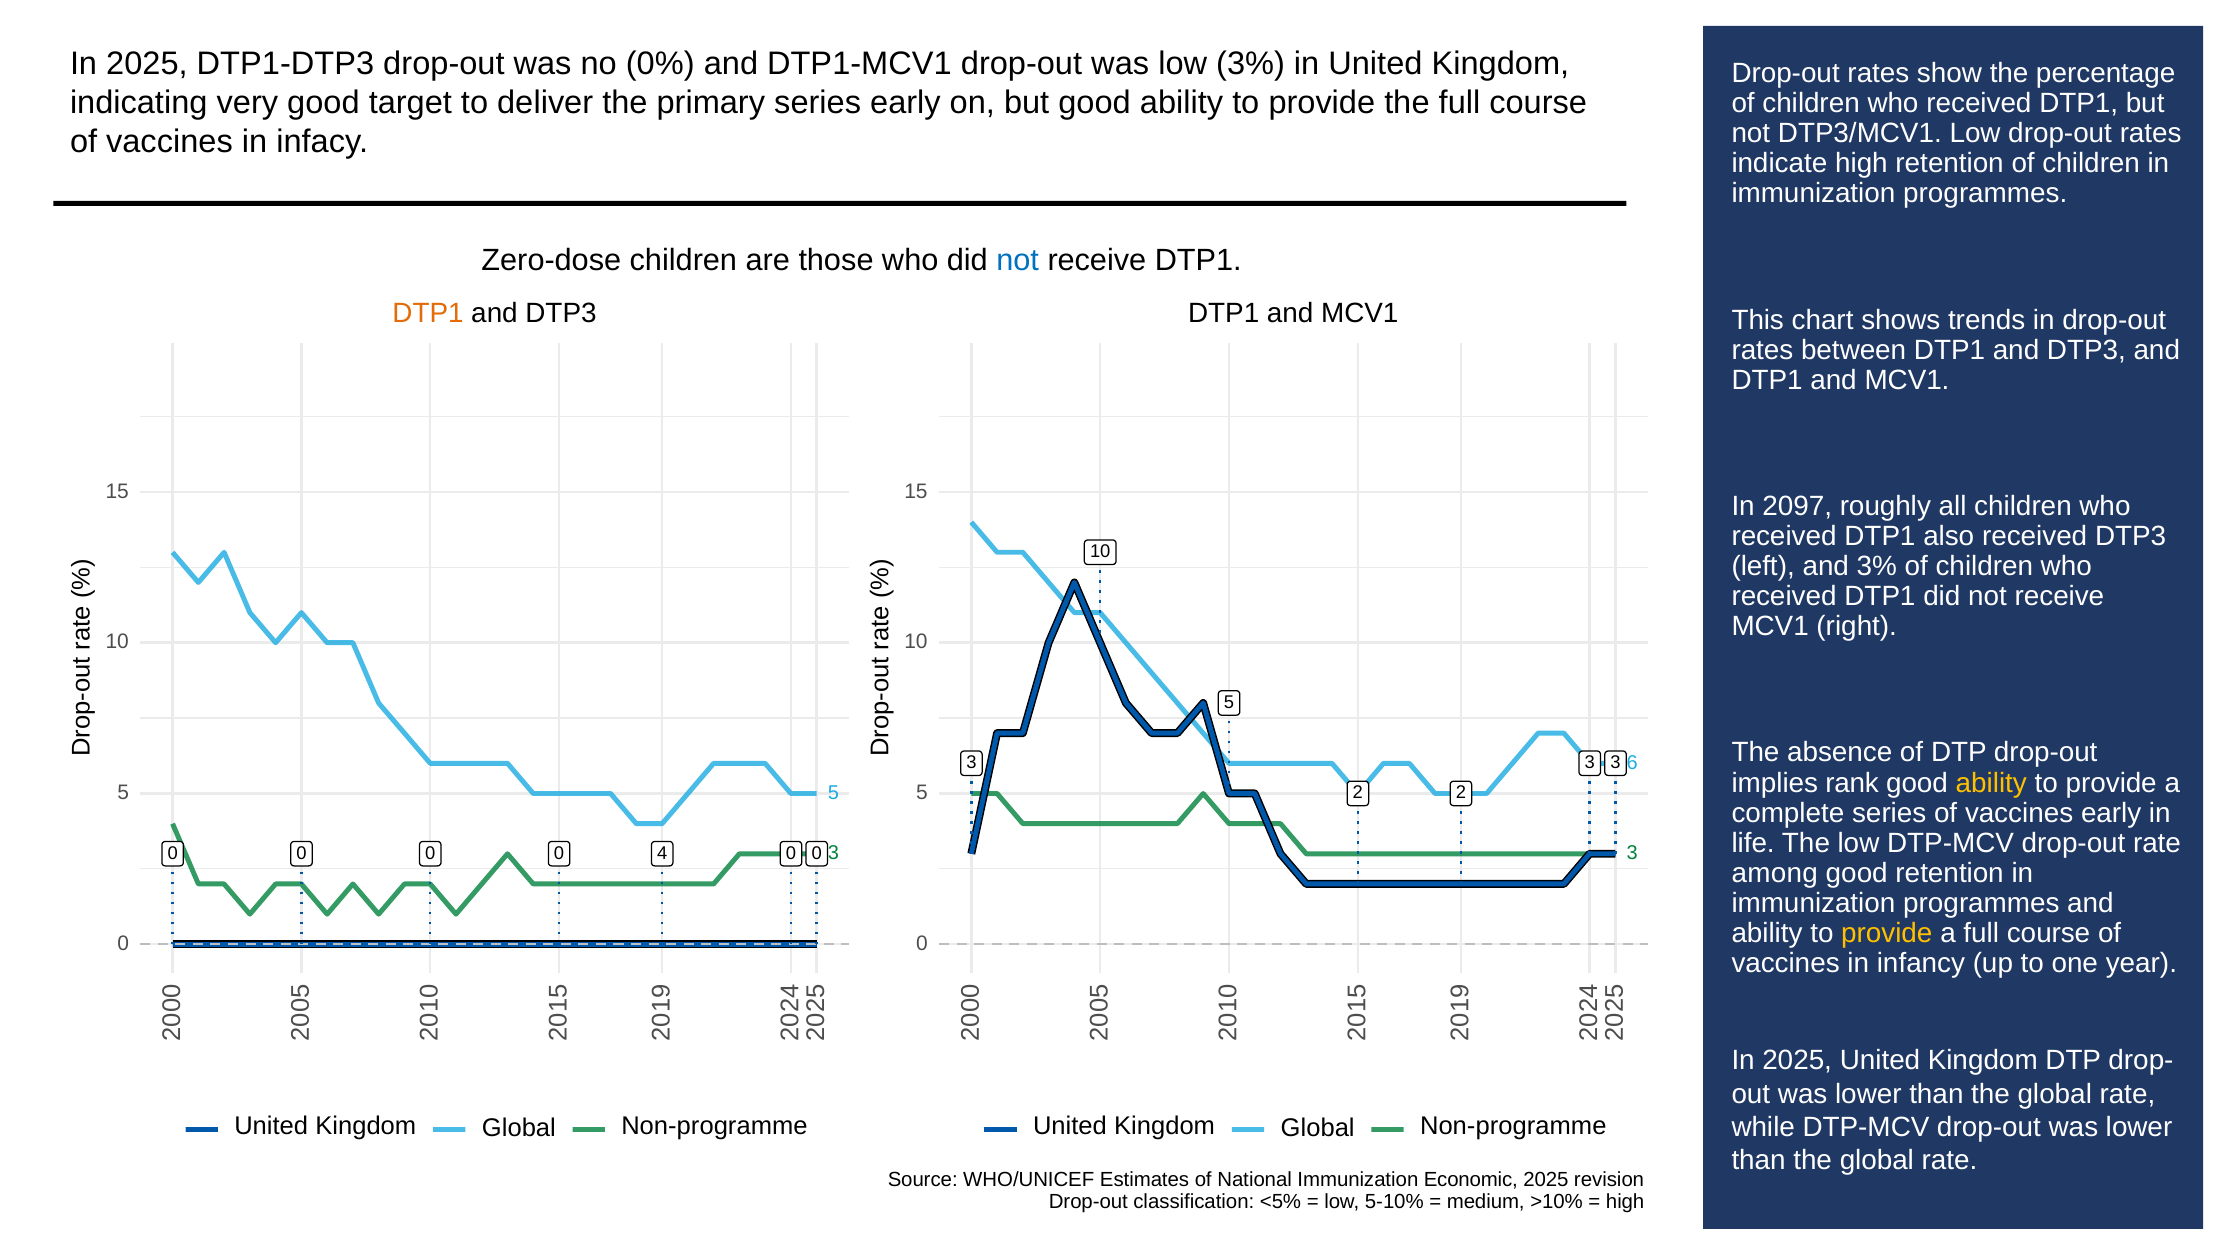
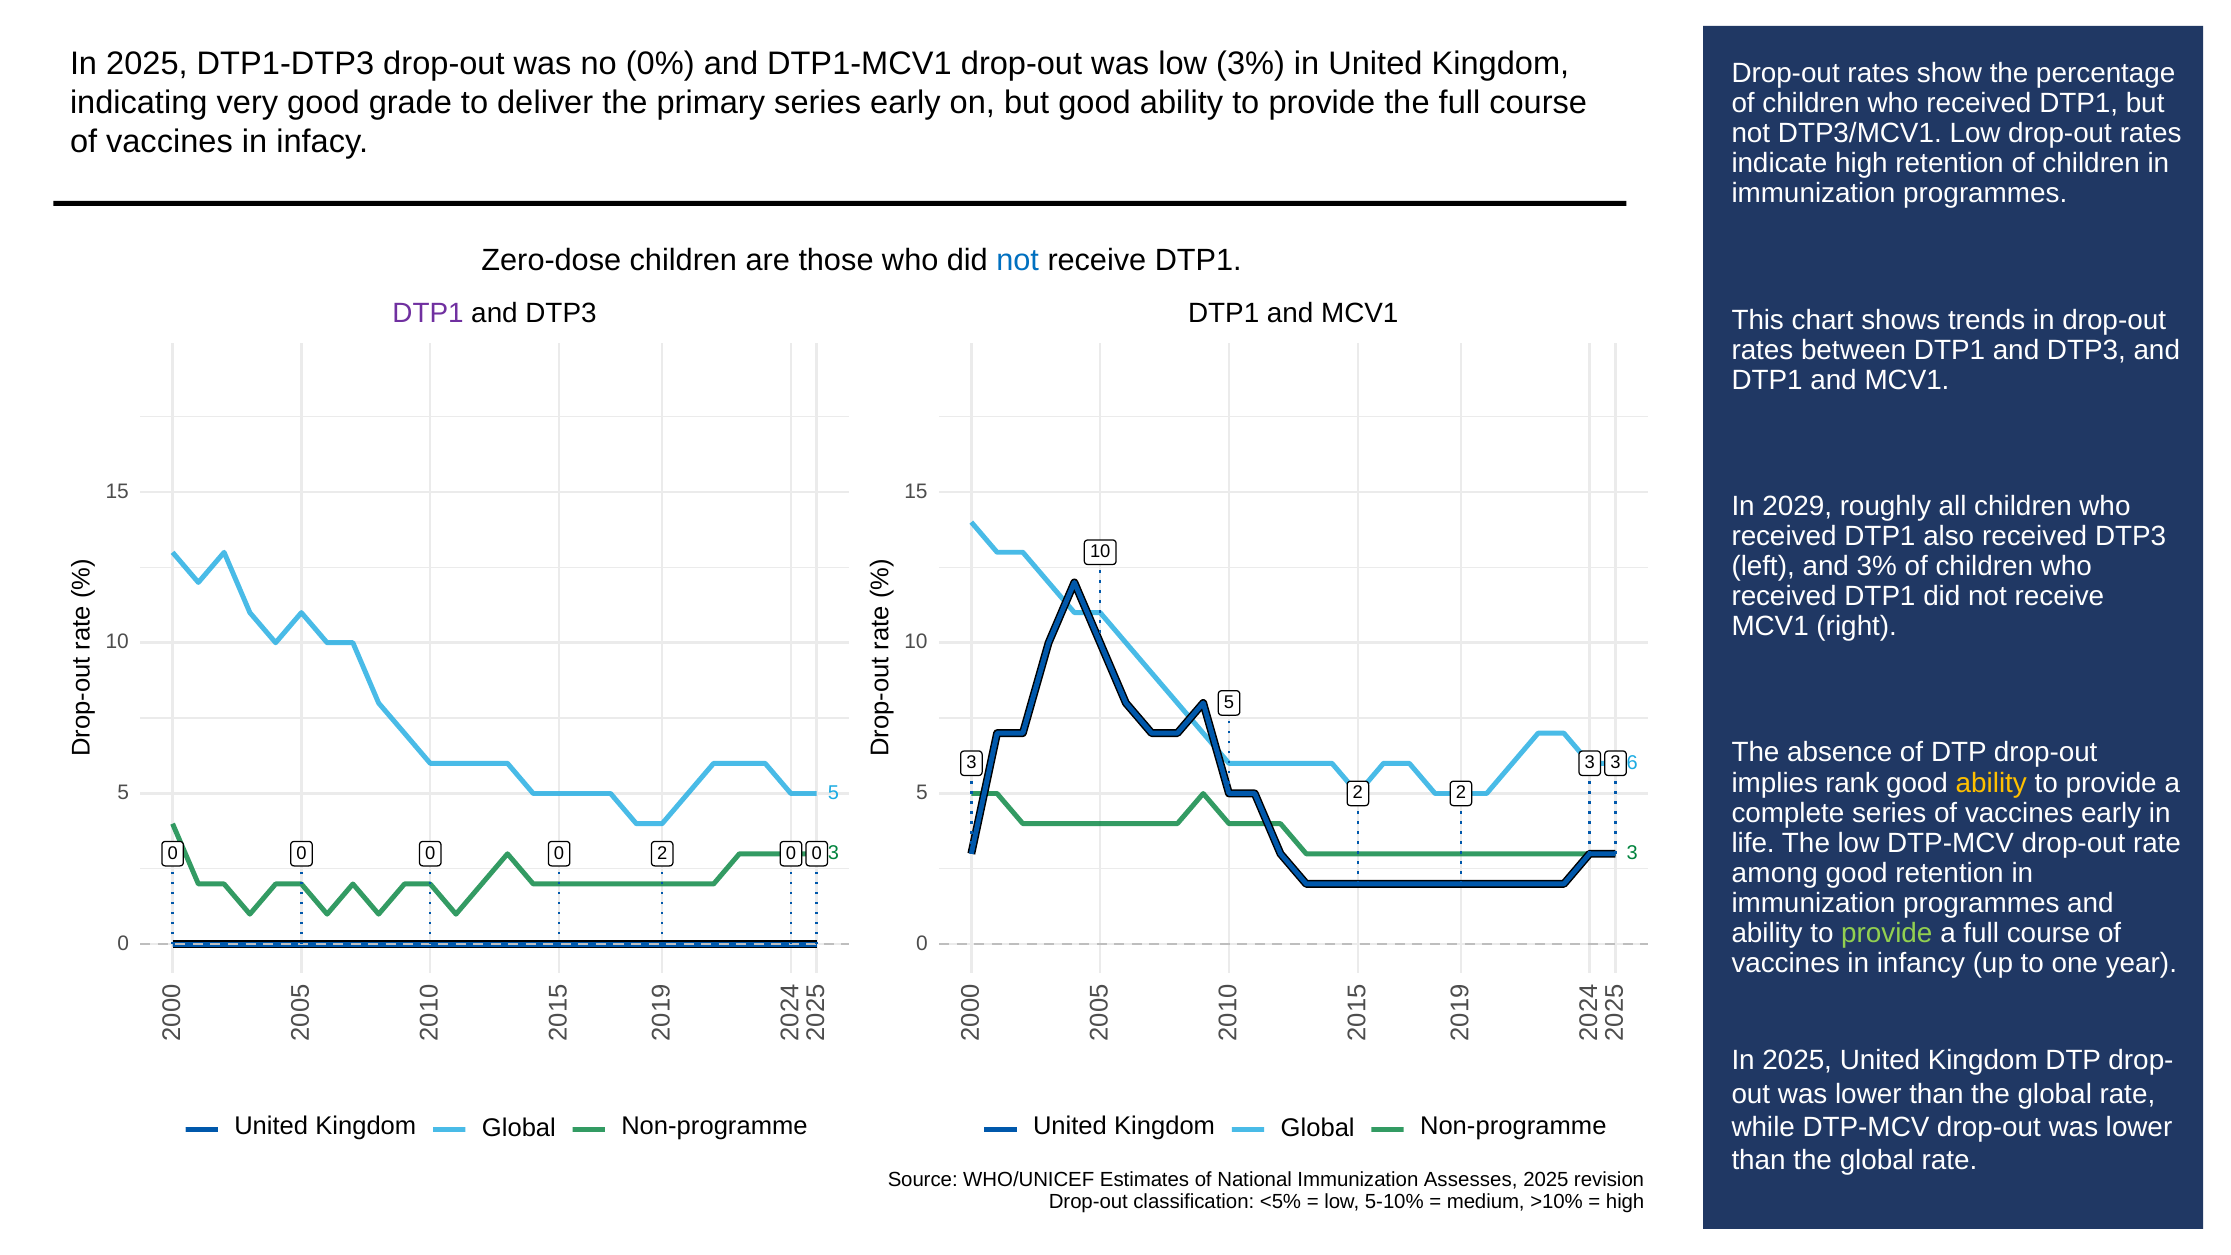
target: target -> grade (410, 103)
DTP1 colour: orange -> purple (428, 313)
2097: 2097 -> 2029 (1797, 506)
4: 4 -> 2 (662, 853)
provide colour: yellow -> light green (1887, 933)
Economic: Economic -> Assesses (1471, 1179)
